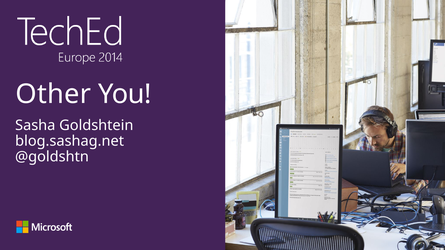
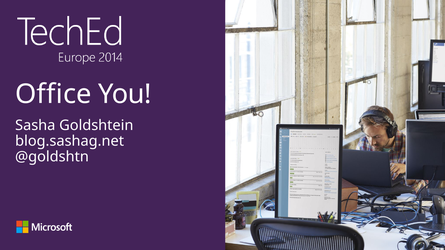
Other: Other -> Office (53, 94)
